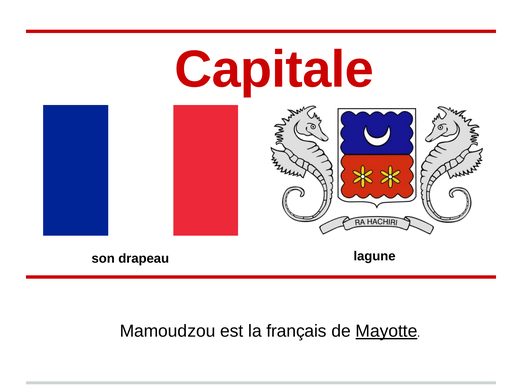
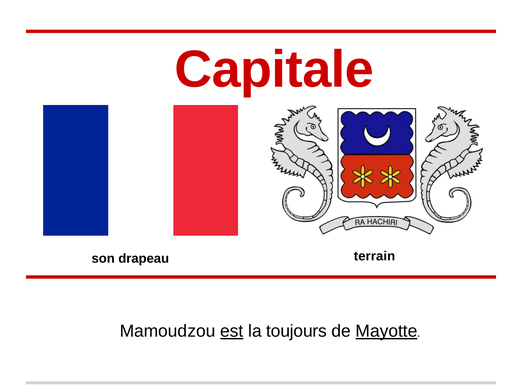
lagune: lagune -> terrain (374, 256)
est underline: none -> present (232, 331)
français: français -> toujours (297, 331)
